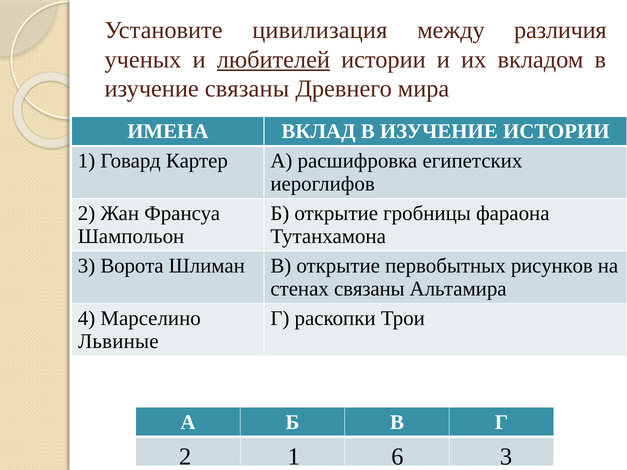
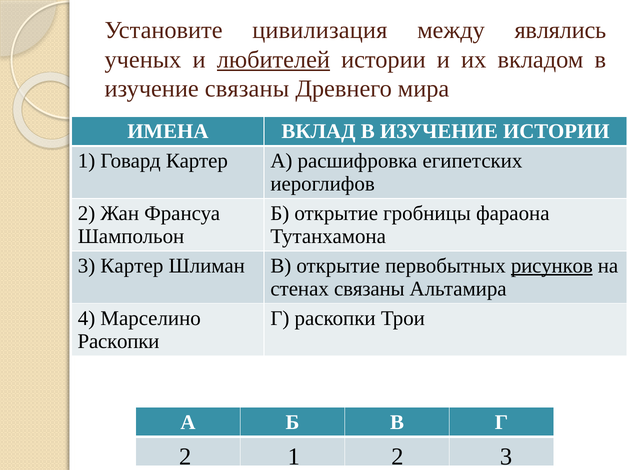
различия: различия -> являлись (560, 30)
3 Ворота: Ворота -> Картер (132, 266)
рисунков underline: none -> present (552, 266)
Львиные: Львиные -> Раскопки (119, 341)
1 6: 6 -> 2 (397, 457)
